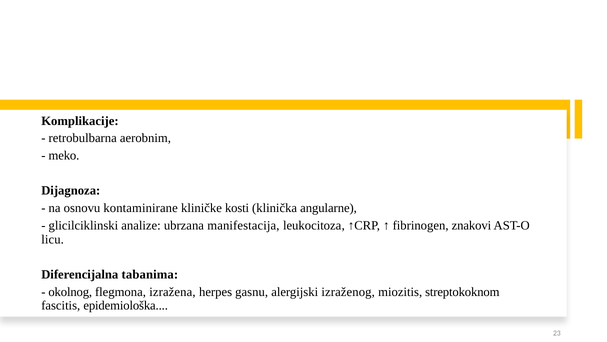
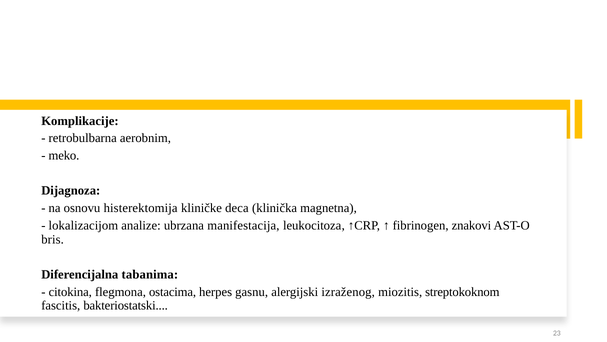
kontaminirane: kontaminirane -> histerektomija (141, 208)
kosti: kosti -> deca (237, 208)
angularne: angularne -> magnetna (329, 208)
glicilciklinski: glicilciklinski -> lokalizacijom (83, 225)
licu: licu -> bris (53, 239)
okolnog: okolnog -> citokina (70, 291)
izražena: izražena -> ostacima (173, 291)
epidemiološka: epidemiološka -> bakteriostatski (126, 305)
